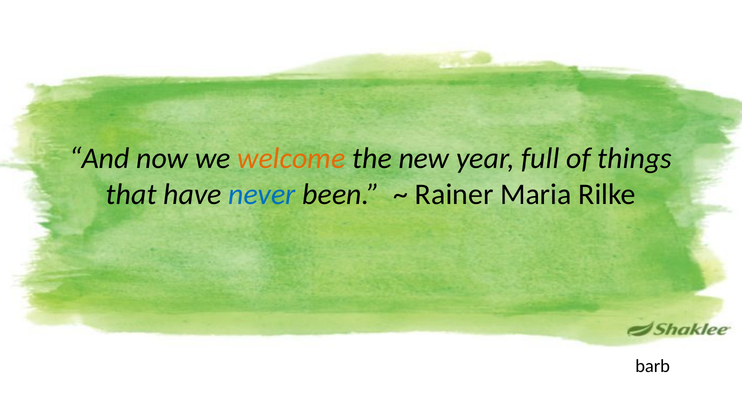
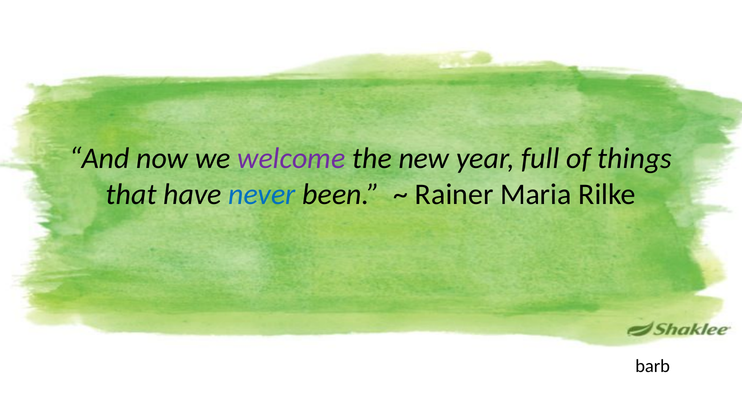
welcome colour: orange -> purple (291, 159)
